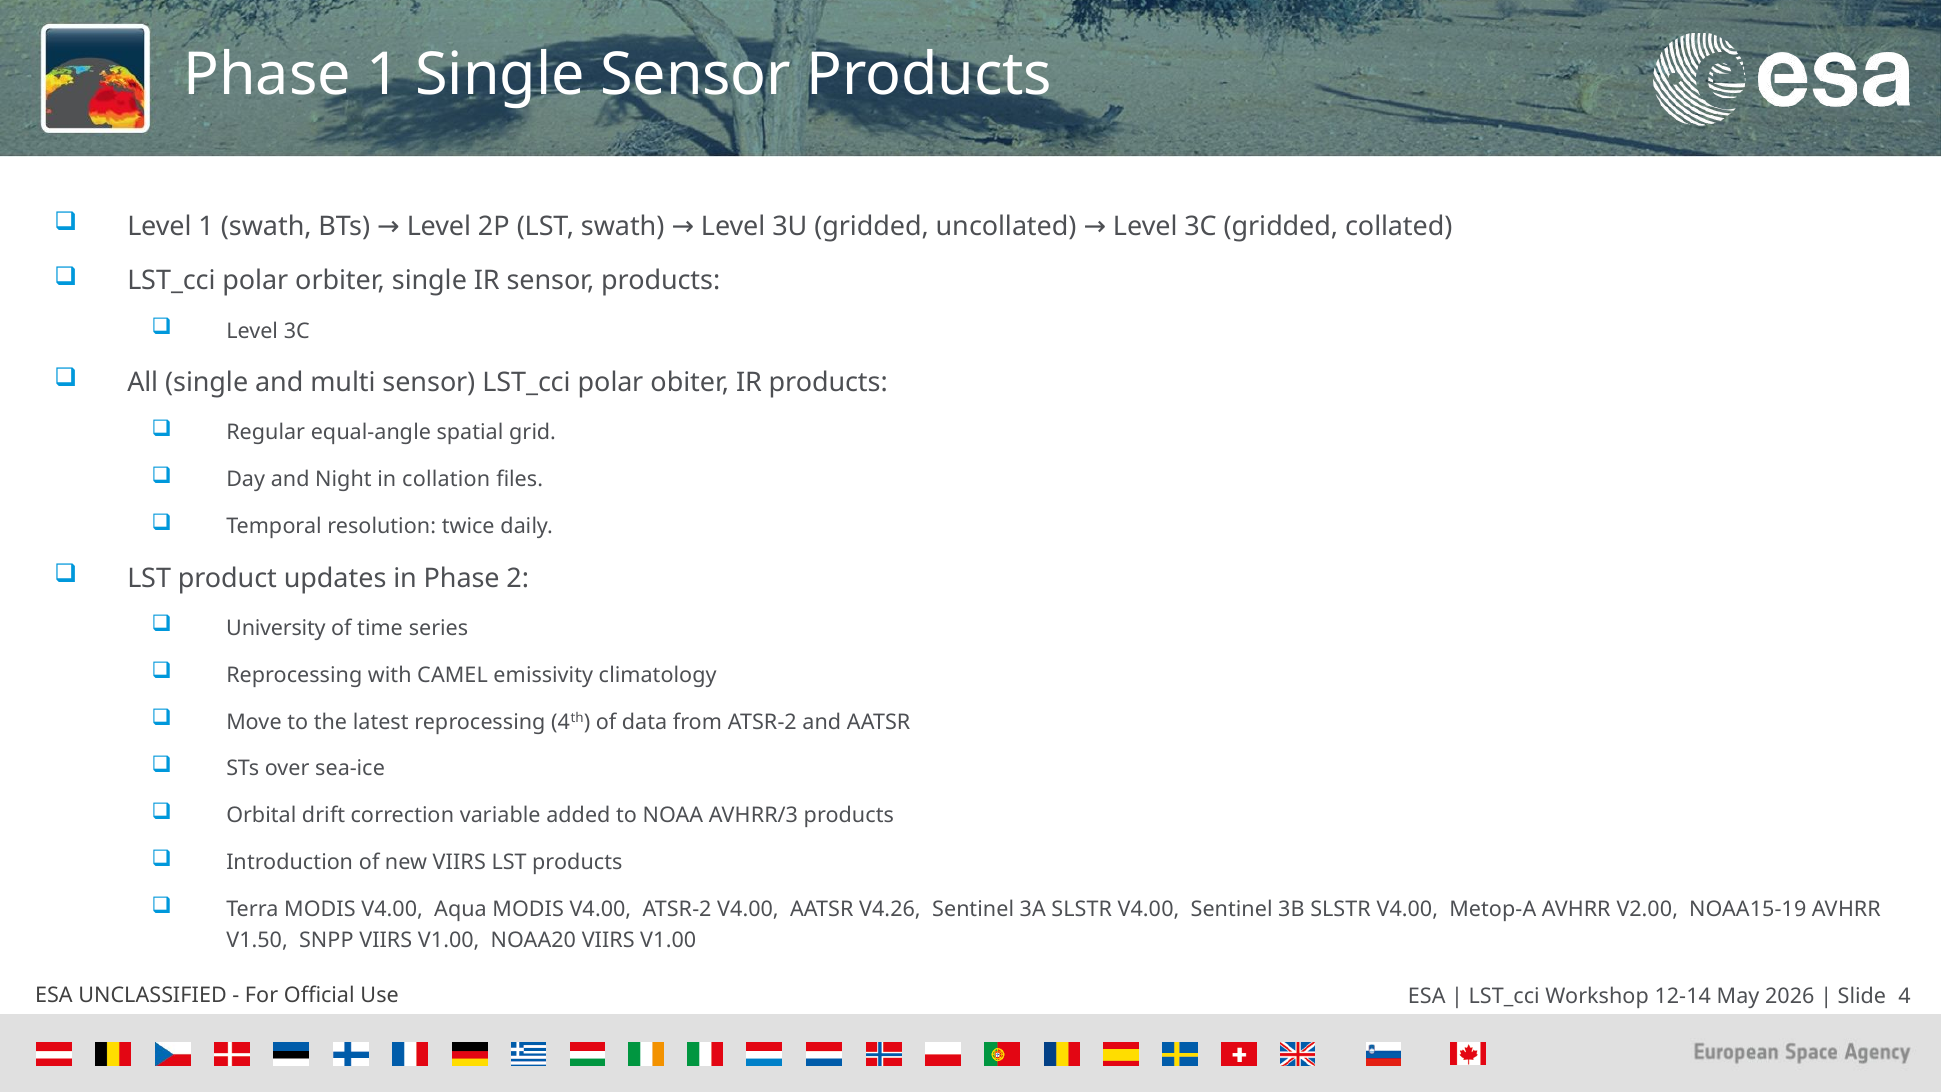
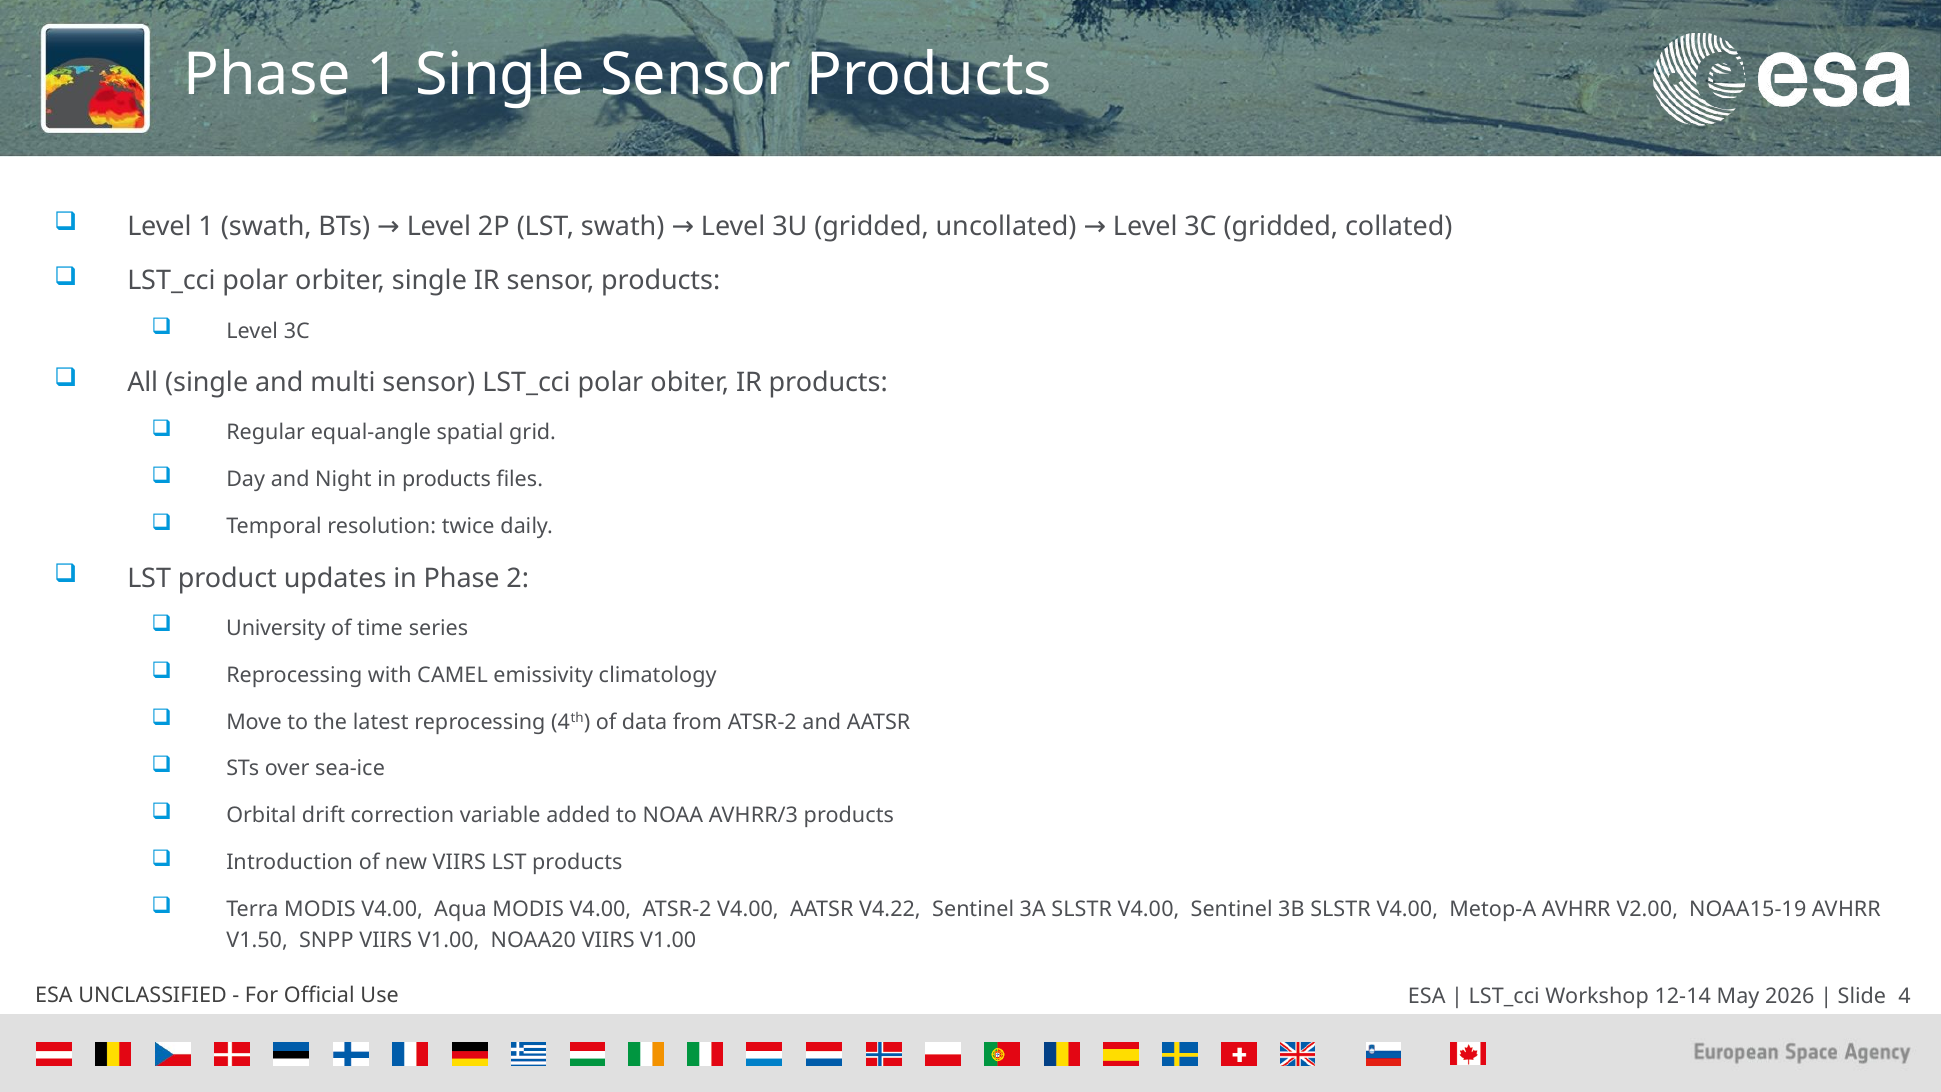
in collation: collation -> products (446, 479)
V4.26: V4.26 -> V4.22 (890, 910)
